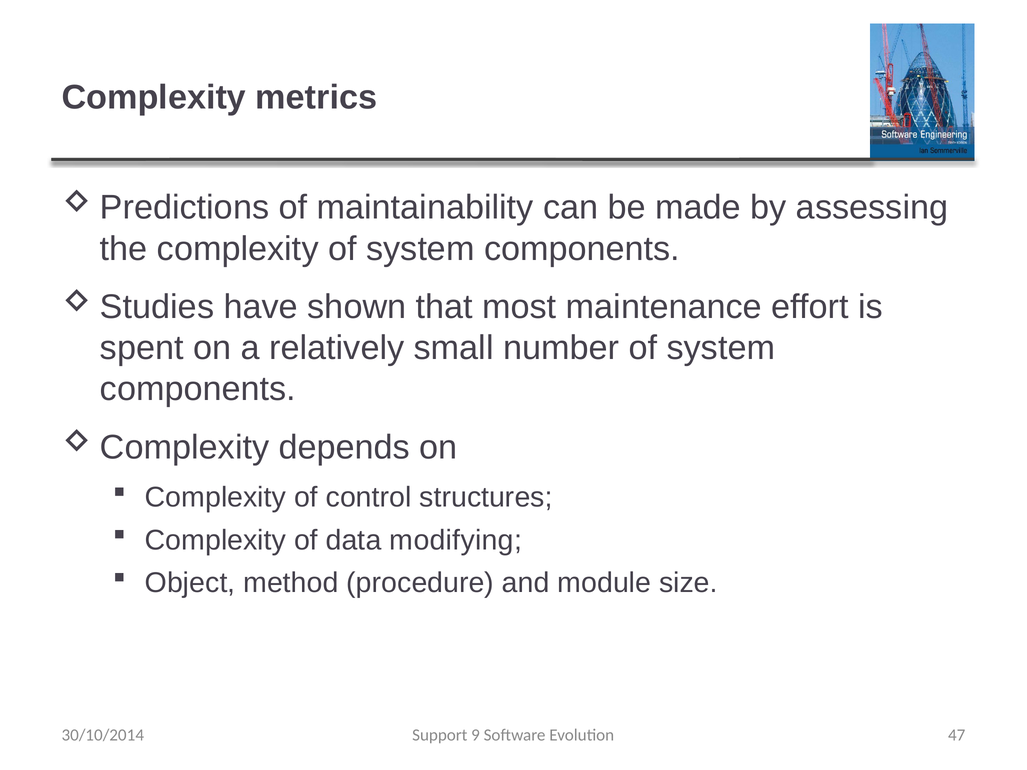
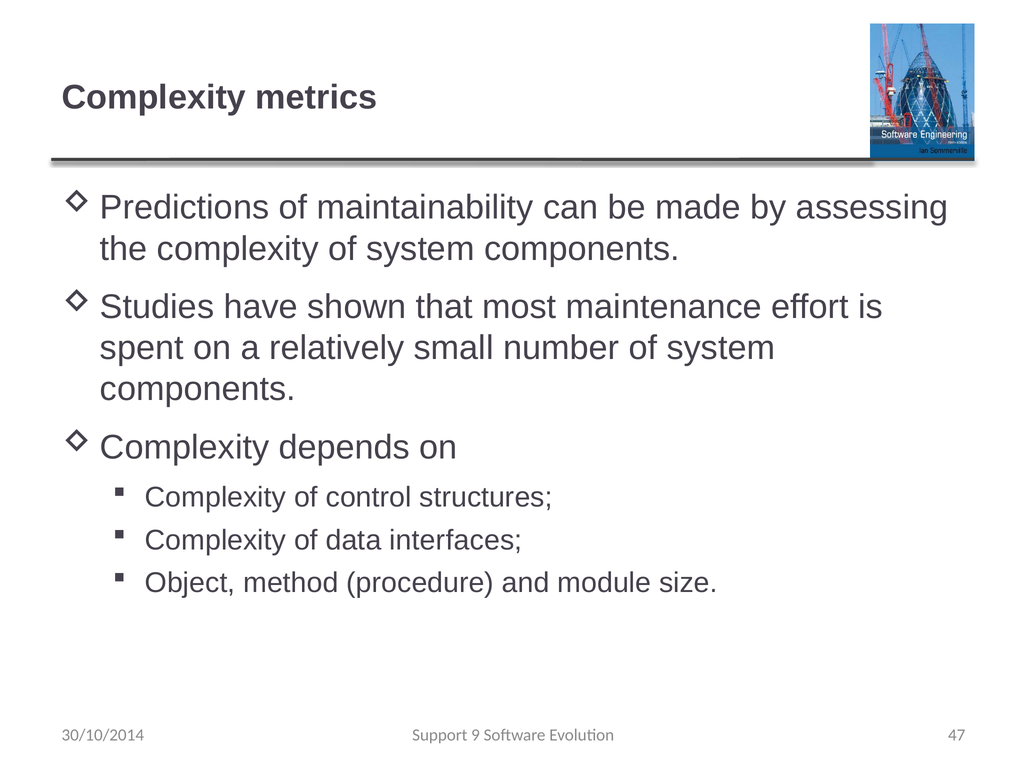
modifying: modifying -> interfaces (456, 540)
